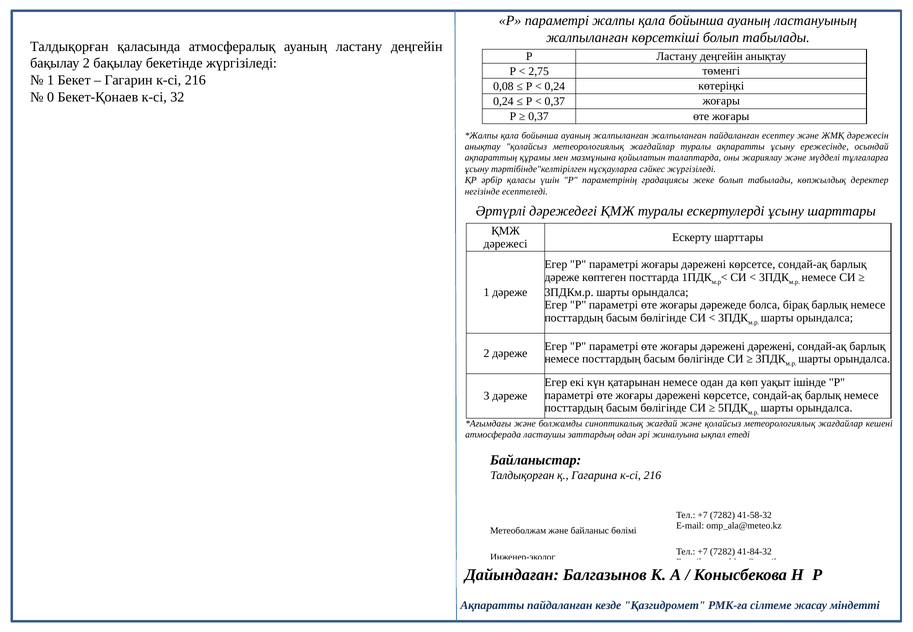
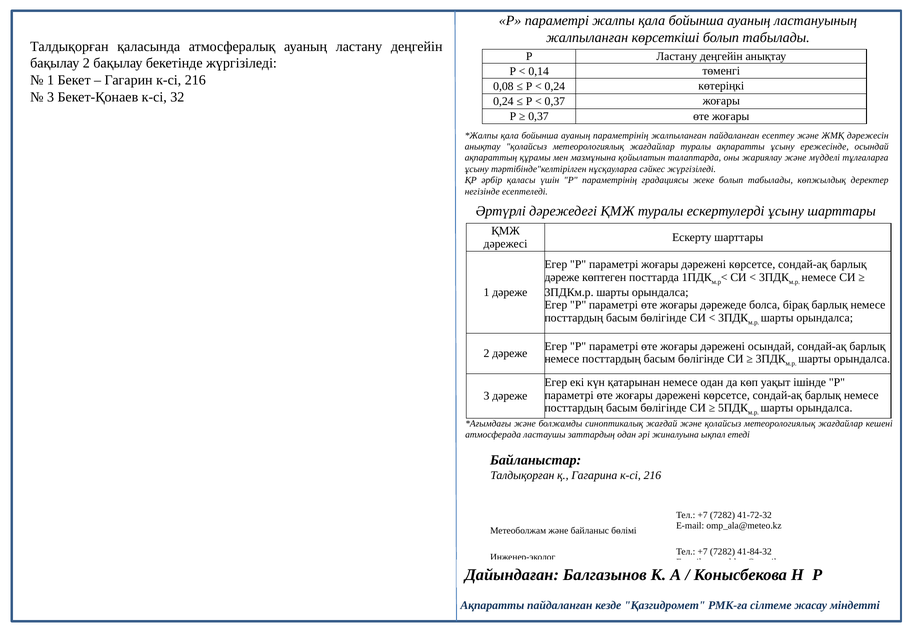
2,75: 2,75 -> 0,14 (539, 71)
0: 0 -> 3 (51, 97)
ауаның жалпыланған: жалпыланған -> параметрінің (621, 135)
дәрежені дәрежені: дәрежені -> осындай (771, 346)
41-58-32: 41-58-32 -> 41-72-32 (755, 515)
